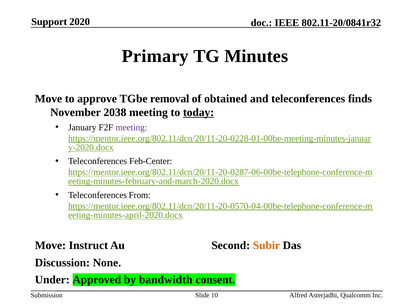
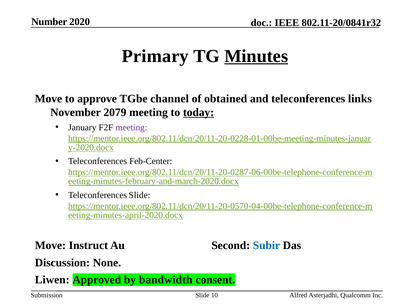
Support: Support -> Number (49, 22)
Minutes underline: none -> present (256, 56)
removal: removal -> channel (170, 99)
finds: finds -> links (360, 99)
2038: 2038 -> 2079 (115, 112)
Teleconferences From: From -> Slide (140, 195)
Subir colour: orange -> blue (266, 245)
Under: Under -> Liwen (52, 279)
